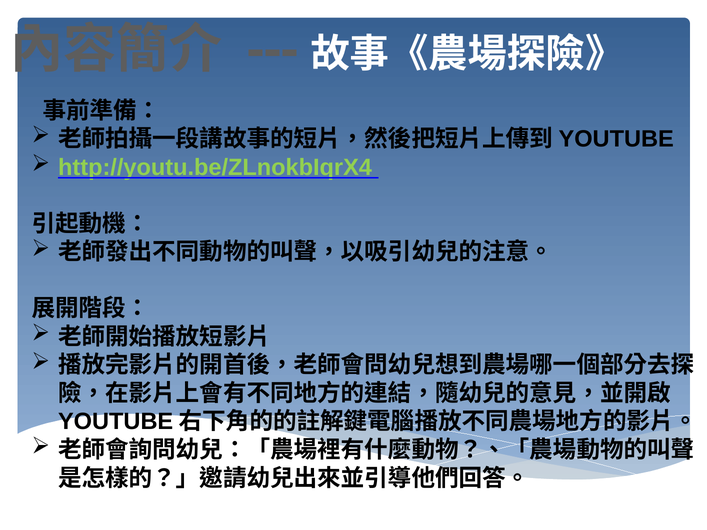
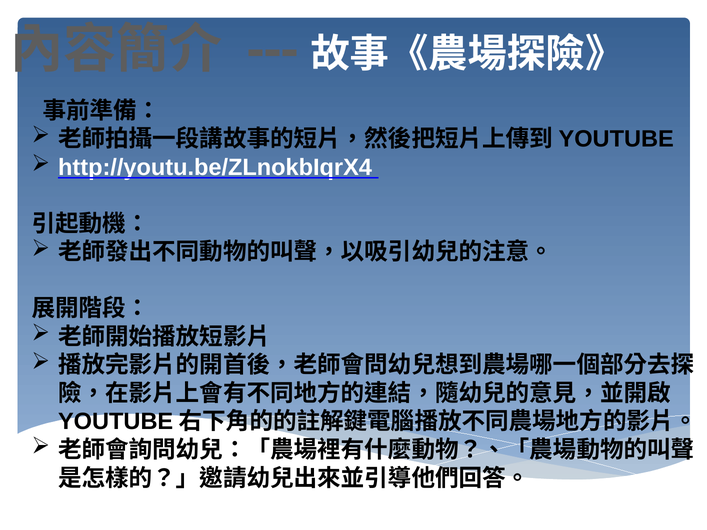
http://youtu.be/ZLnokbIqrX4 colour: light green -> white (215, 167)
